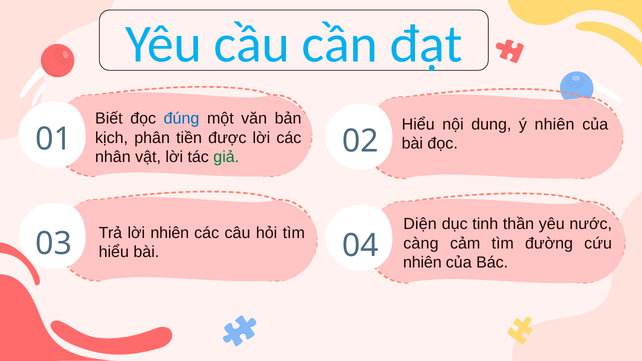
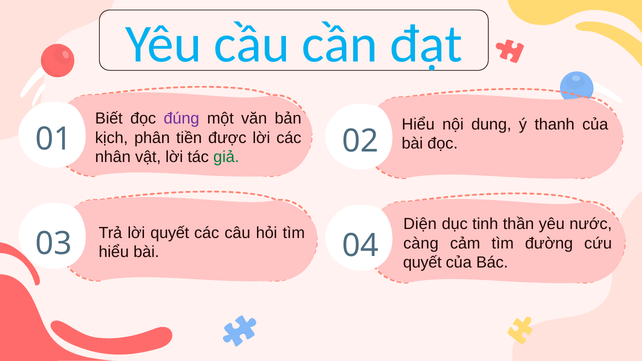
đúng colour: blue -> purple (182, 119)
ý nhiên: nhiên -> thanh (555, 124)
lời nhiên: nhiên -> quyết (170, 233)
nhiên: nhiên -> quyết (422, 263)
